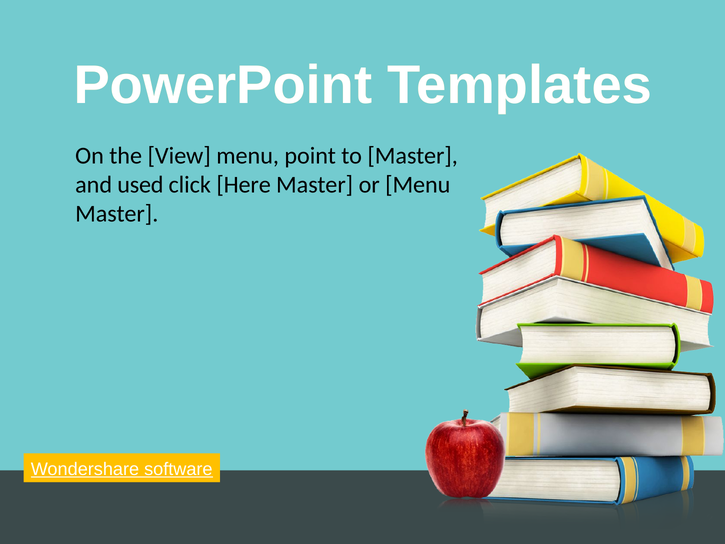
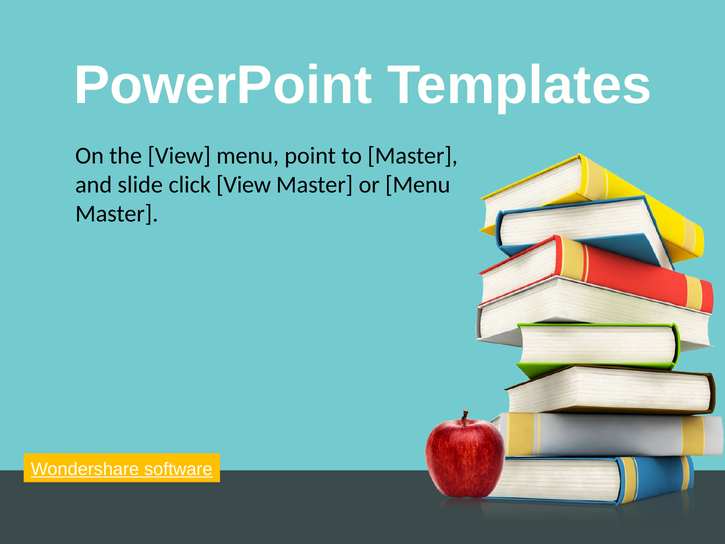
used: used -> slide (140, 185)
click Here: Here -> View (244, 185)
